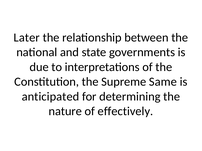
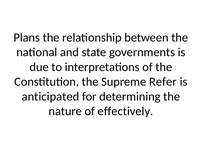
Later: Later -> Plans (27, 38)
Same: Same -> Refer (163, 82)
